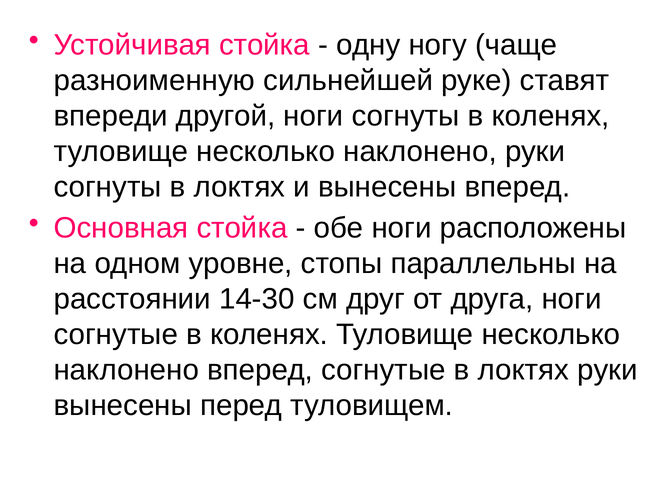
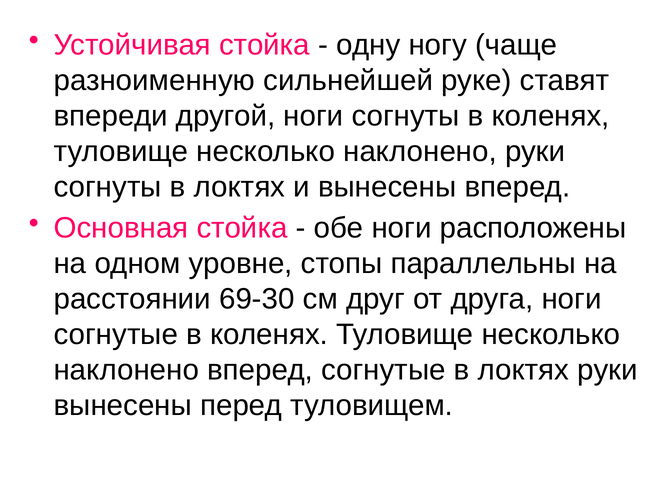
14-30: 14-30 -> 69-30 (257, 299)
